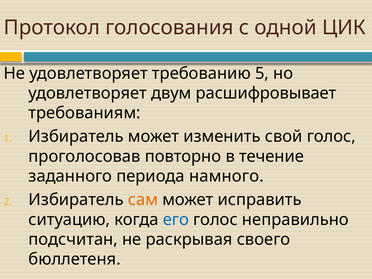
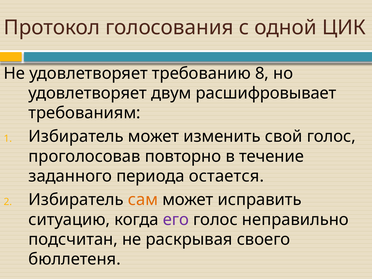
5: 5 -> 8 (262, 73)
намного: намного -> остается (226, 176)
его colour: blue -> purple (176, 220)
